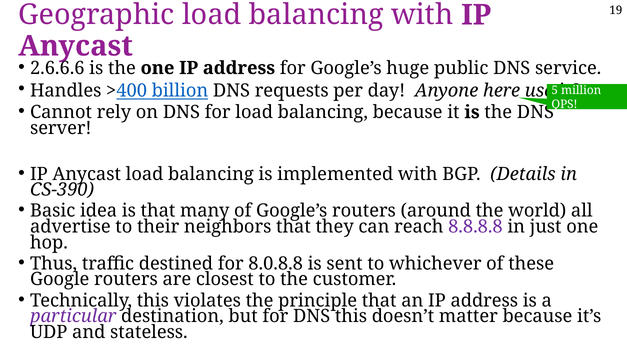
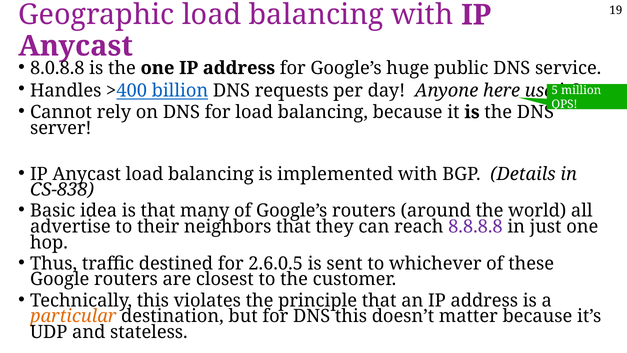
2.6.6.6: 2.6.6.6 -> 8.0.8.8 (57, 68)
CS-390: CS-390 -> CS-838 (62, 190)
8.0.8.8: 8.0.8.8 -> 2.6.0.5 (276, 263)
particular colour: purple -> orange (73, 316)
